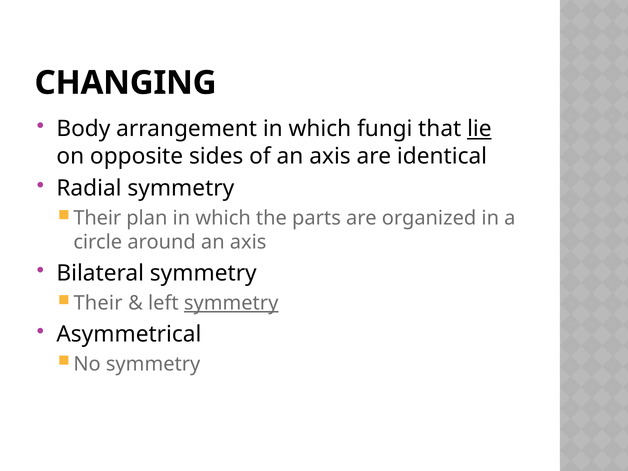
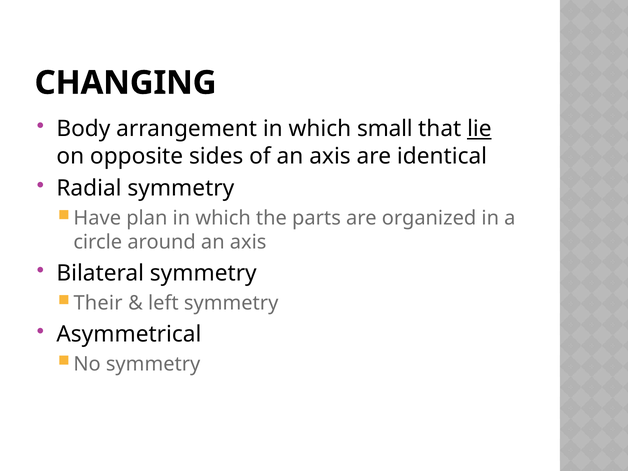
fungi: fungi -> small (385, 129)
Their: Their -> Have (97, 218)
symmetry underline: present -> none (231, 303)
